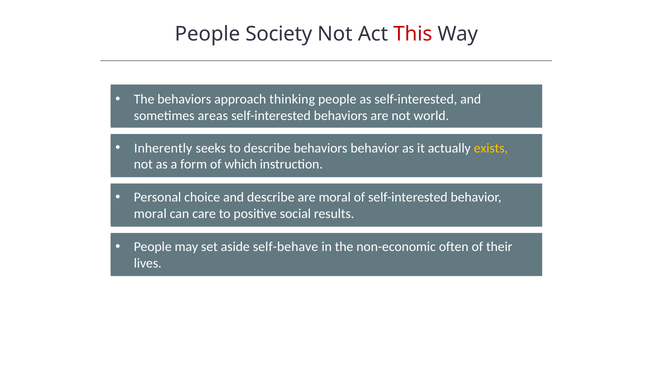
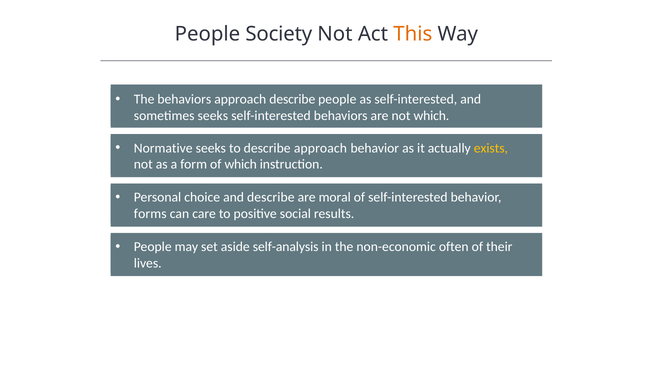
This colour: red -> orange (413, 34)
approach thinking: thinking -> describe (292, 100)
sometimes areas: areas -> seeks (213, 116)
not world: world -> which (431, 116)
Inherently: Inherently -> Normative (163, 148)
describe behaviors: behaviors -> approach (320, 148)
moral: moral -> forms (150, 214)
self-behave: self-behave -> self-analysis (286, 247)
